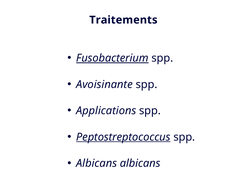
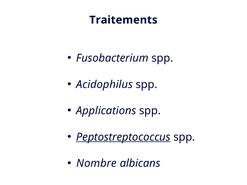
Fusobacterium underline: present -> none (112, 58)
Avoisinante: Avoisinante -> Acidophilus (104, 85)
Albicans: Albicans -> Nombre (97, 164)
